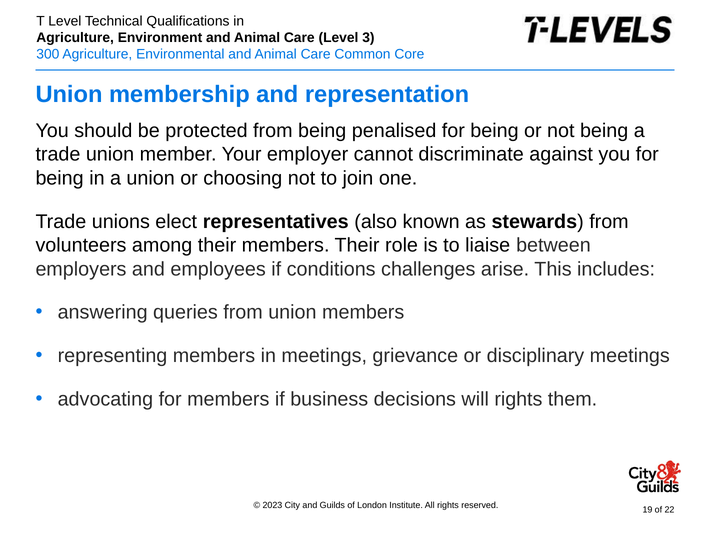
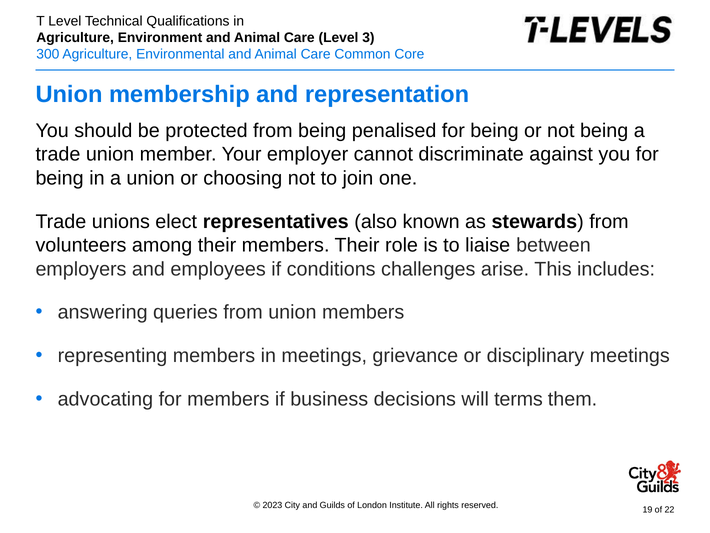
will rights: rights -> terms (518, 399)
